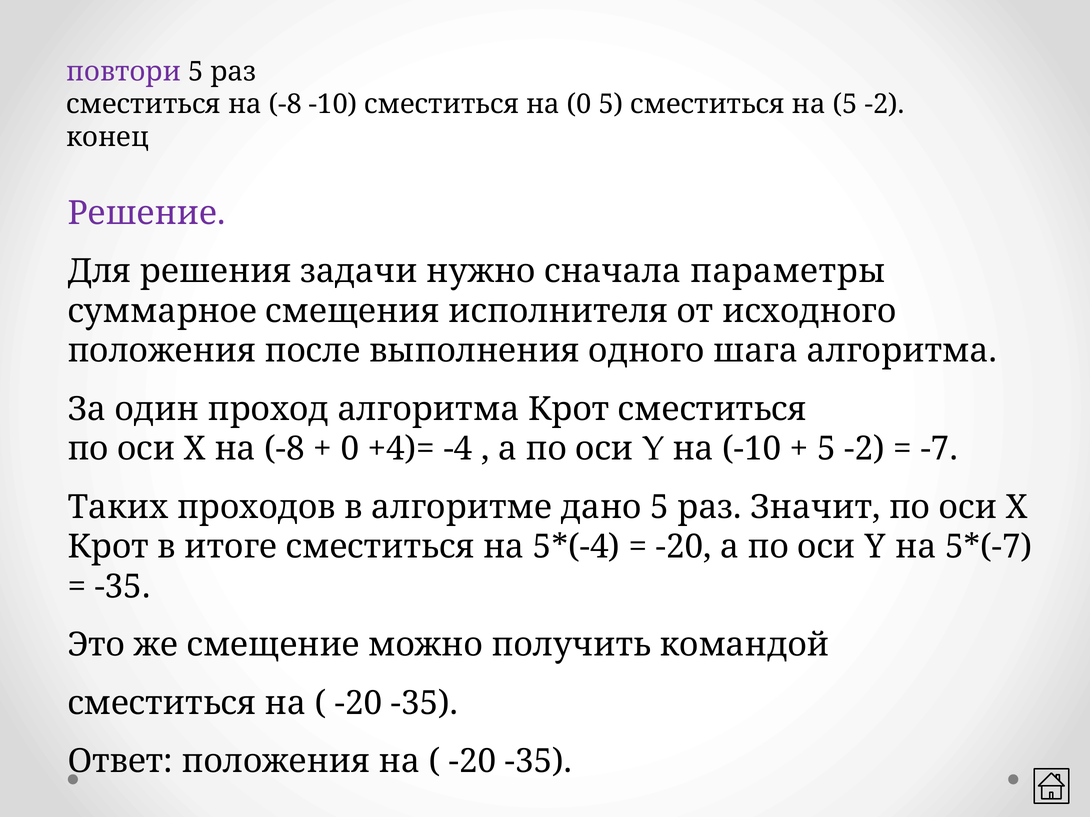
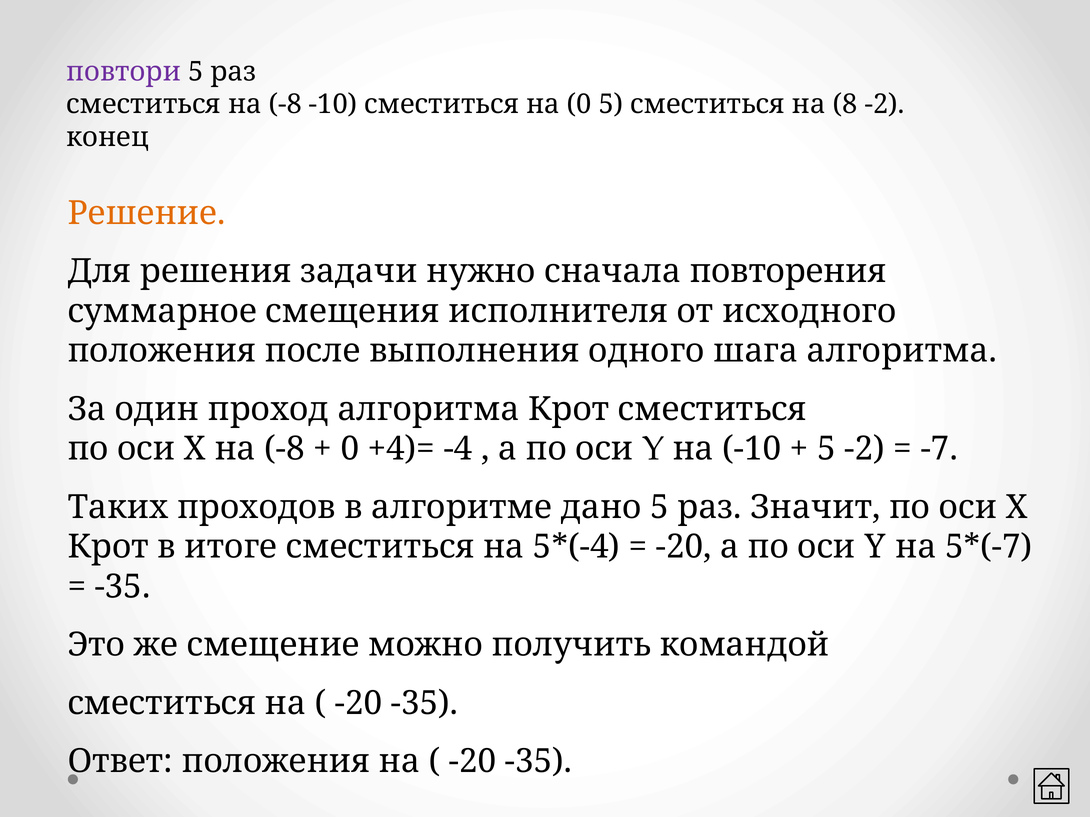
на 5: 5 -> 8 (845, 105)
Решение colour: purple -> orange (146, 213)
параметры: параметры -> повторения (788, 271)
